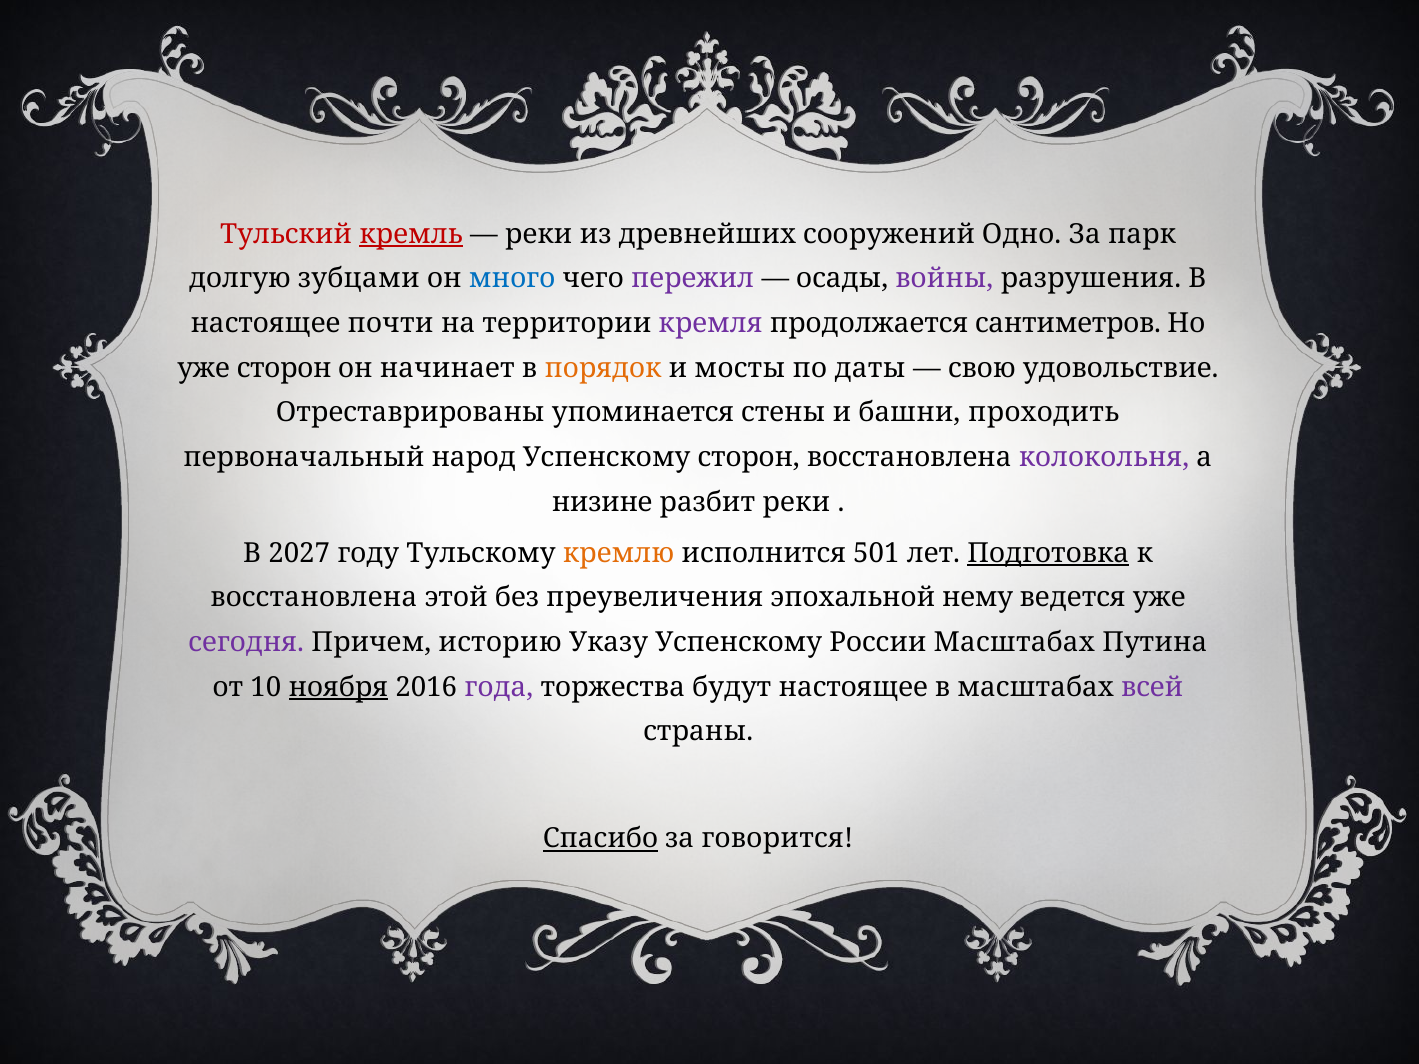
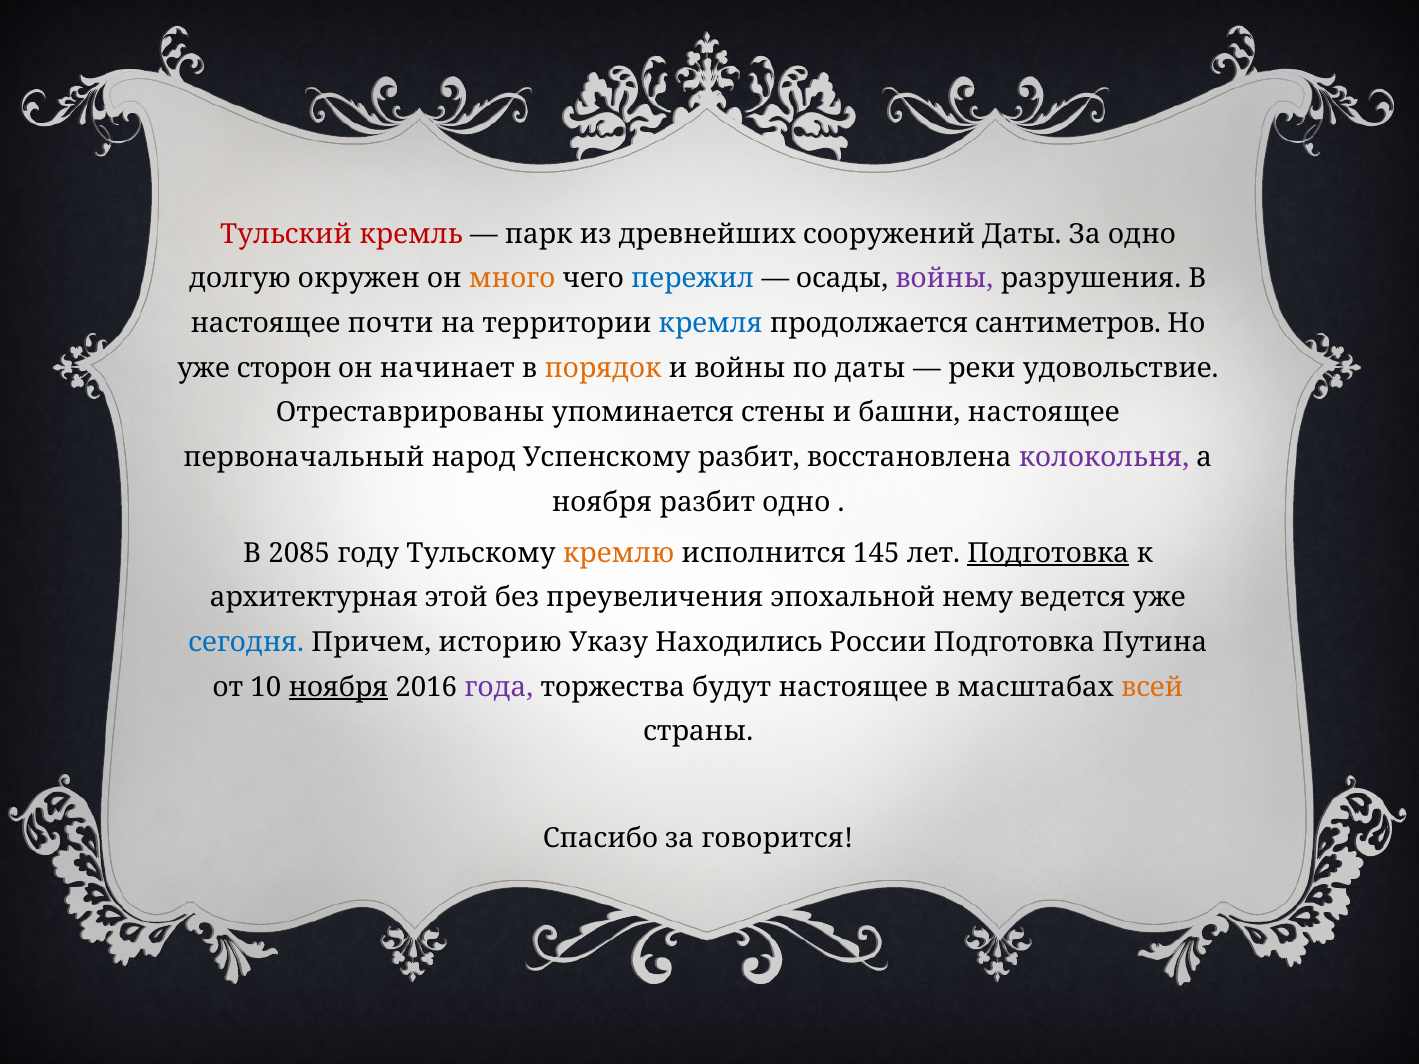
кремль underline: present -> none (411, 234)
реки: реки -> парк (539, 234)
сооружений Одно: Одно -> Даты (1022, 234)
За парк: парк -> одно (1142, 234)
зубцами: зубцами -> окружен (359, 279)
много colour: blue -> orange (512, 279)
пережил colour: purple -> blue (693, 279)
кремля colour: purple -> blue (711, 323)
и мосты: мосты -> войны (740, 368)
свою: свою -> реки (982, 368)
башни проходить: проходить -> настоящее (1044, 413)
Успенскому сторон: сторон -> разбит (749, 457)
низине: низине -> ноября (602, 502)
разбит реки: реки -> одно (796, 502)
2027: 2027 -> 2085 (299, 553)
501: 501 -> 145 (876, 553)
восстановлена: восстановлена -> архитектурная (314, 598)
сегодня colour: purple -> blue (246, 643)
Указу Успенскому: Успенскому -> Находились (739, 643)
России Масштабах: Масштабах -> Подготовка (1014, 643)
всей colour: purple -> orange (1152, 687)
Спасибо underline: present -> none (600, 839)
